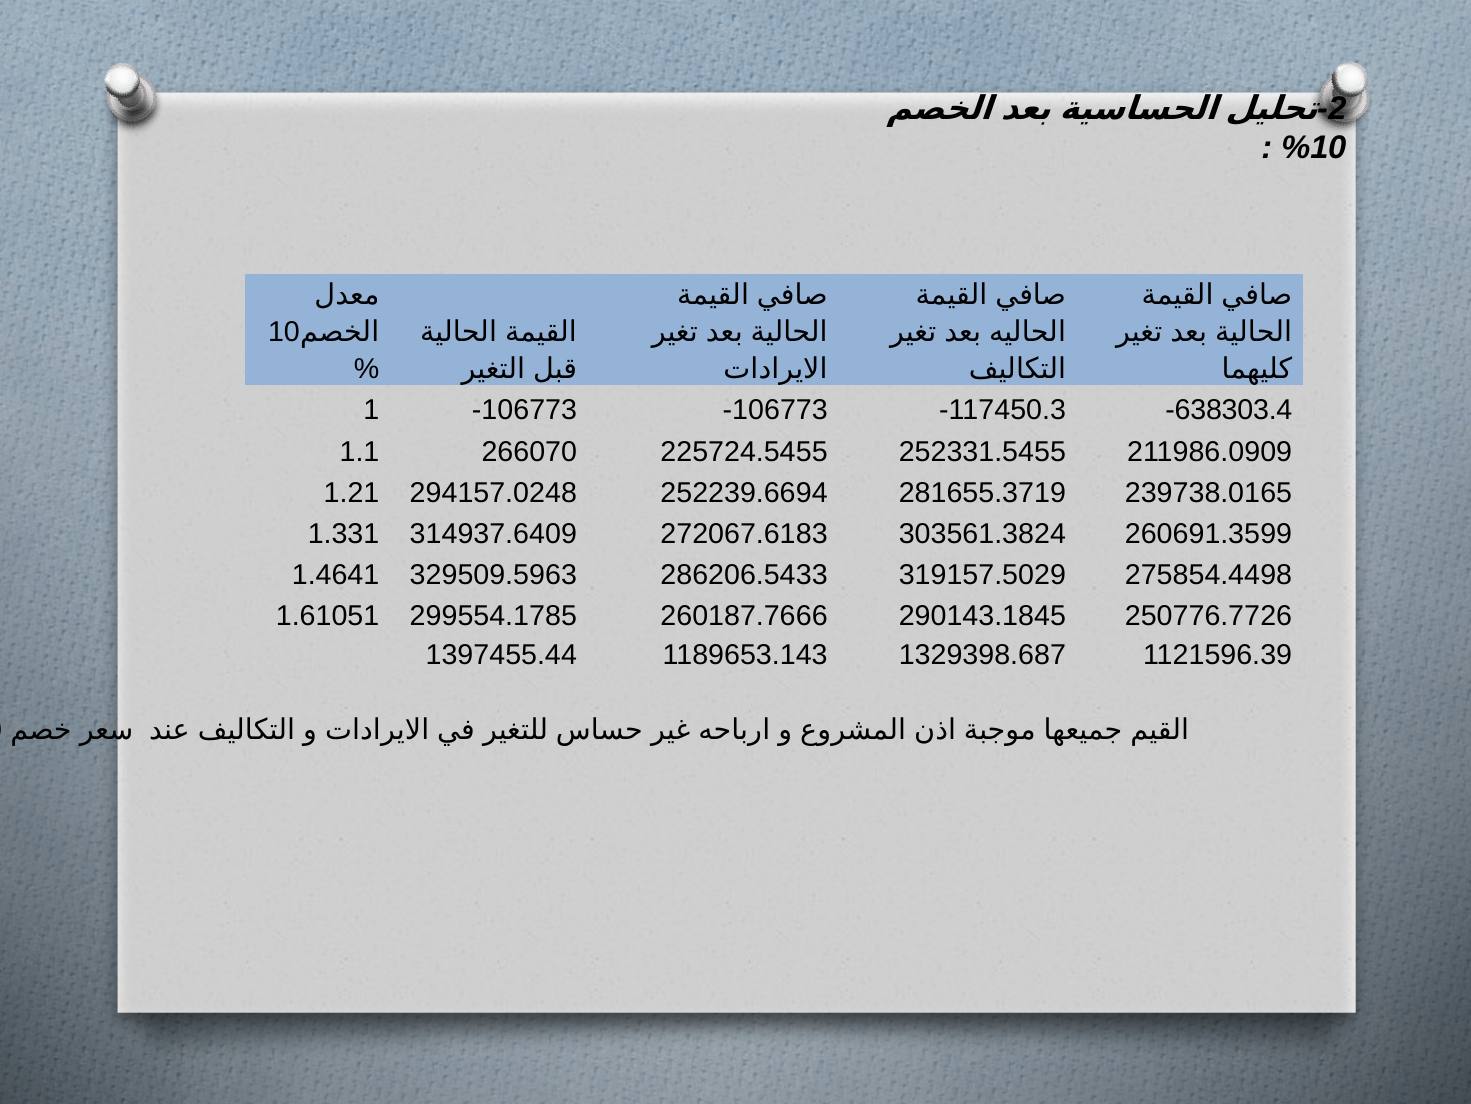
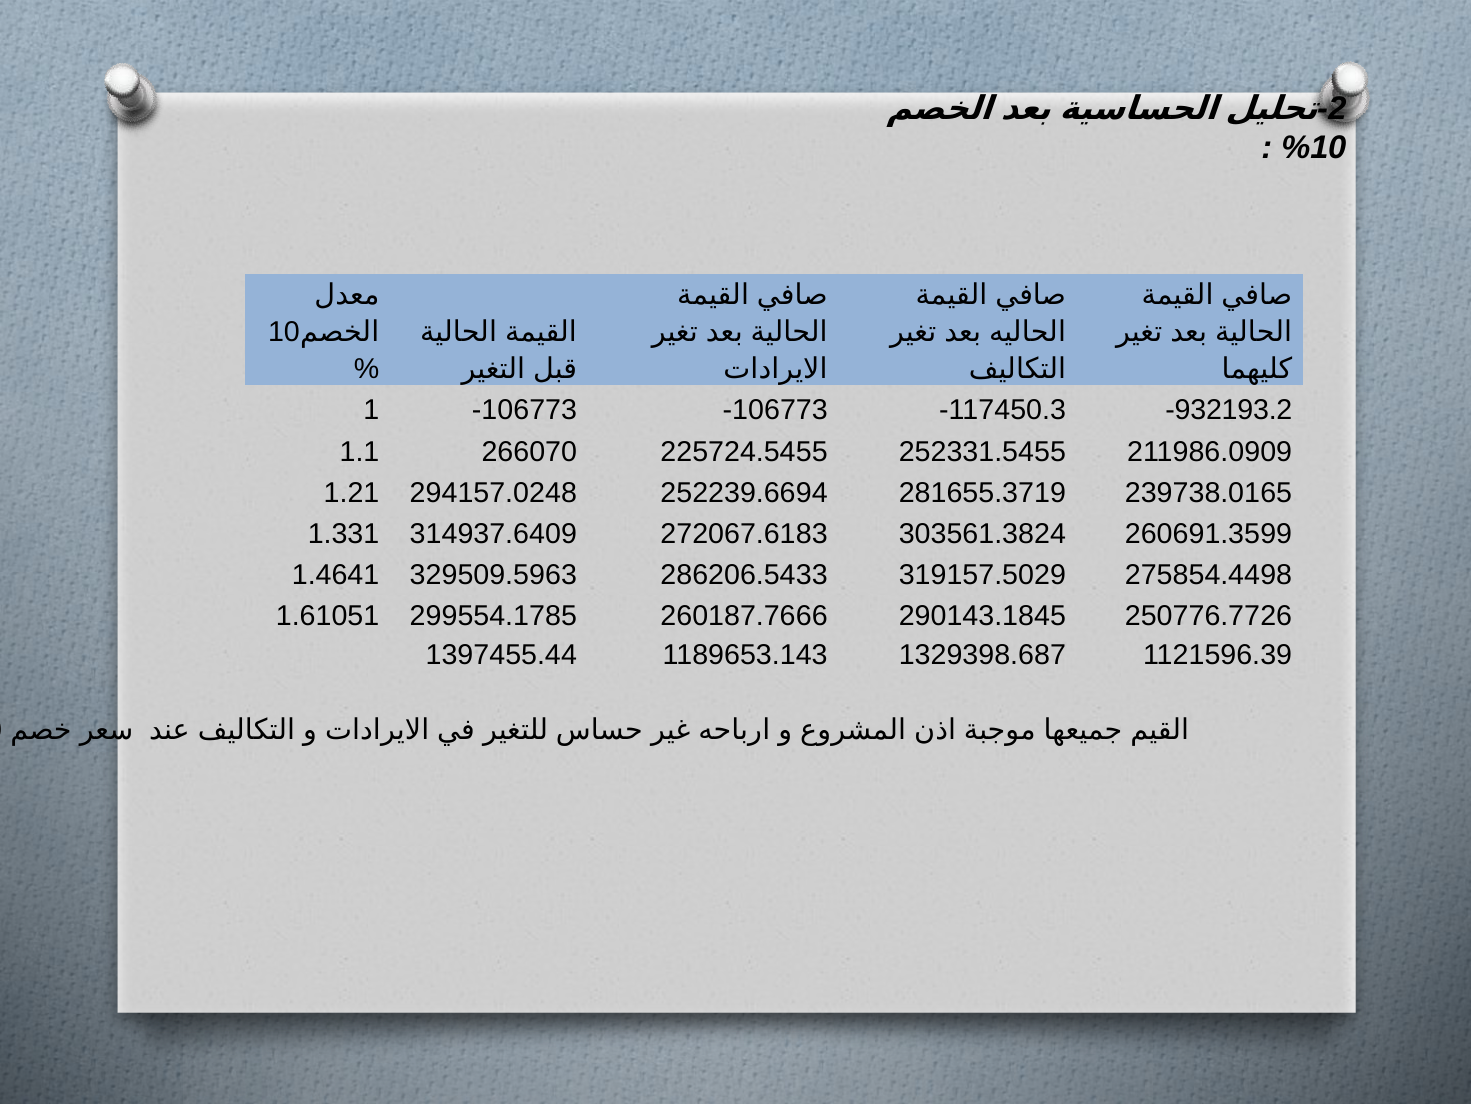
-638303.4: -638303.4 -> -932193.2 (1229, 410)
